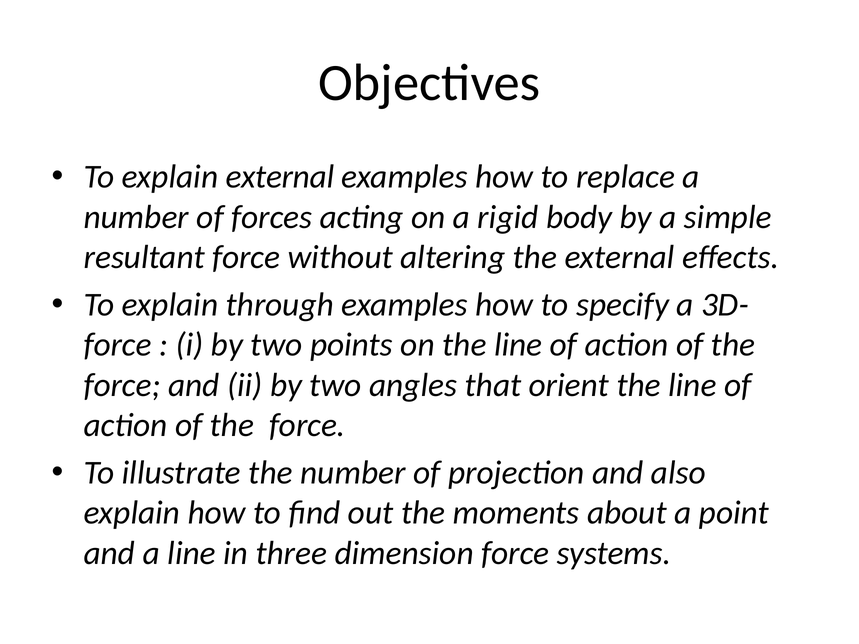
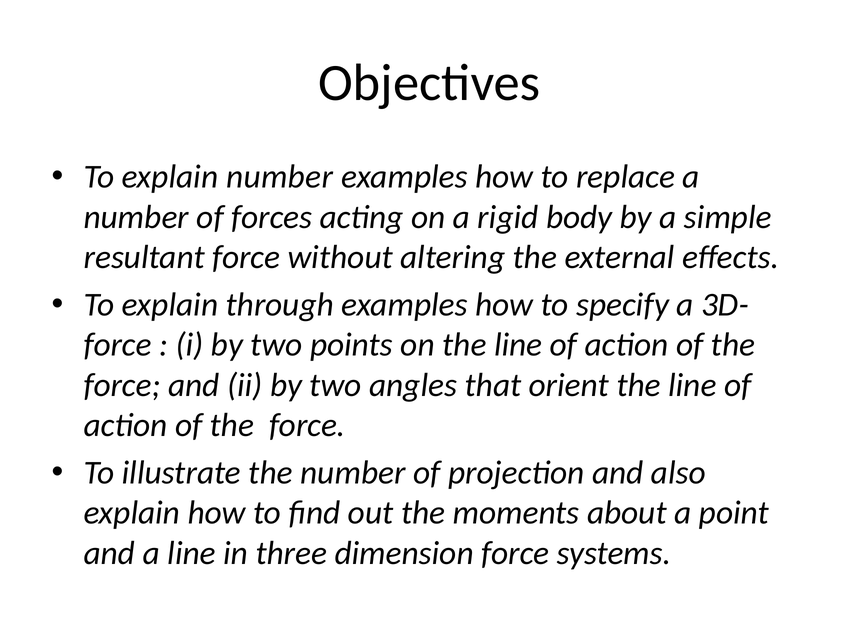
explain external: external -> number (280, 177)
